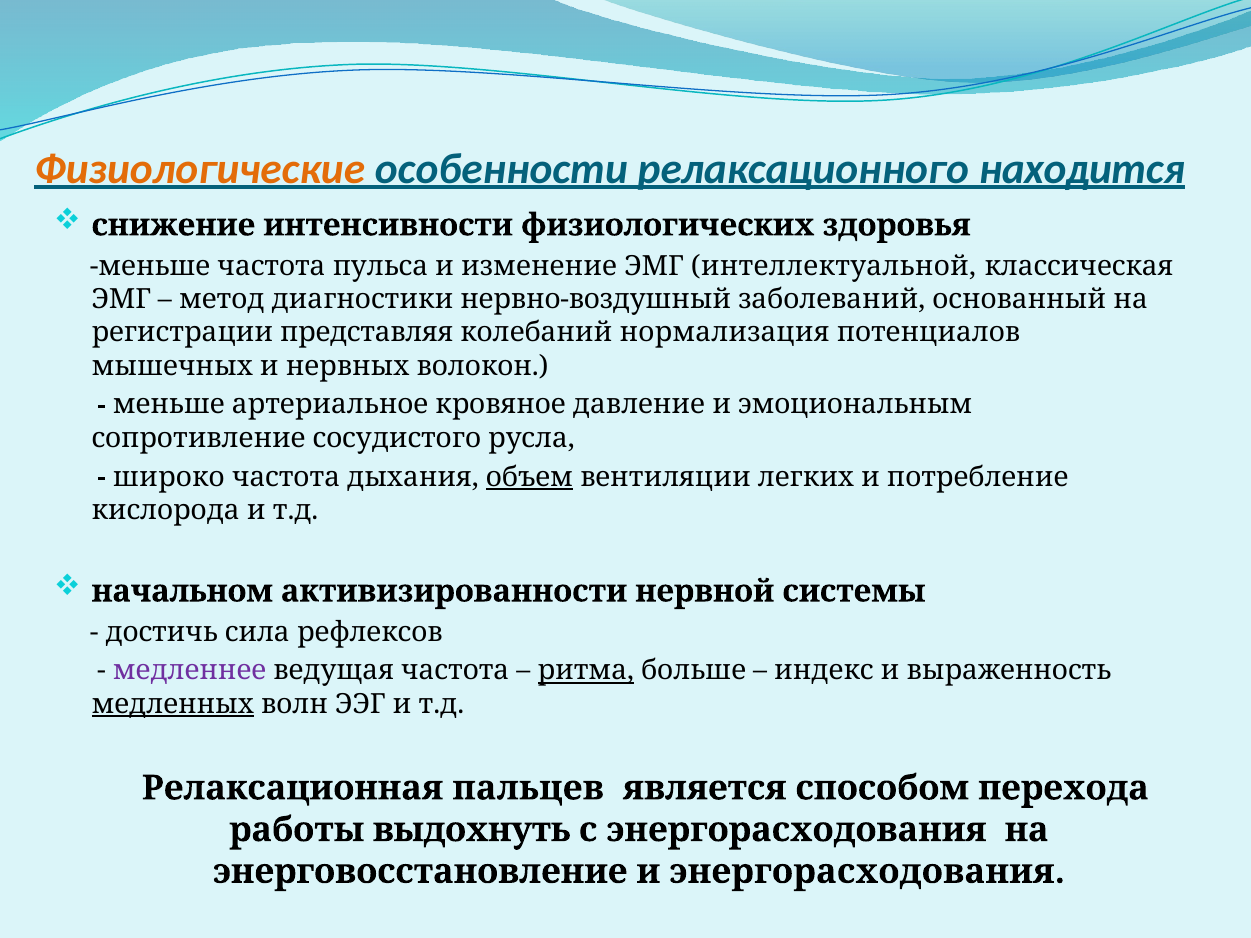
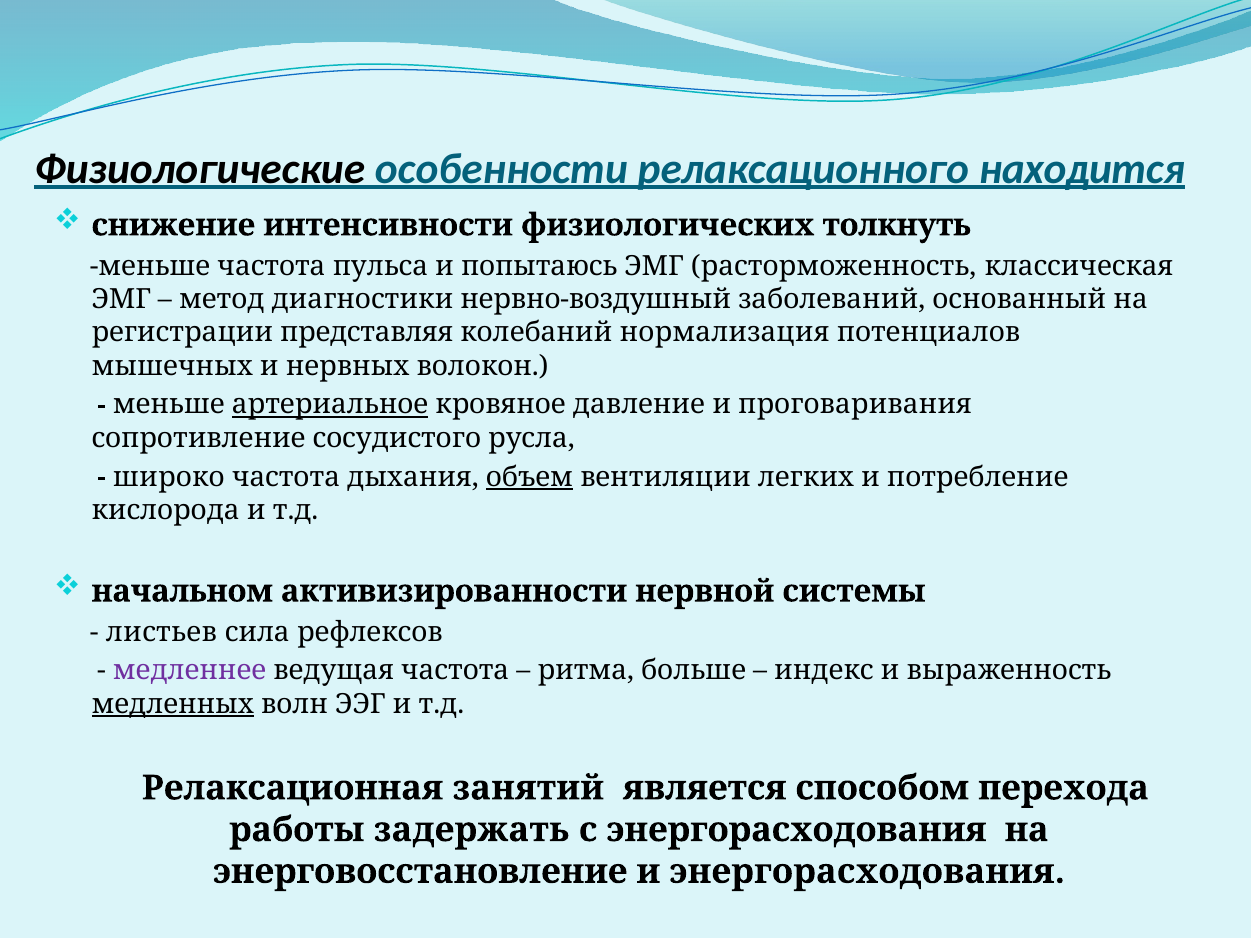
Физиологические colour: orange -> black (200, 169)
здоровья: здоровья -> толкнуть (897, 225)
изменение: изменение -> попытаюсь (539, 266)
интеллектуальной: интеллектуальной -> расторможенность (834, 266)
артериальное underline: none -> present (330, 405)
эмоциональным: эмоциональным -> проговаривания (855, 405)
достичь: достичь -> листьев (161, 632)
ритма underline: present -> none (586, 671)
пальцев: пальцев -> занятий (528, 788)
выдохнуть: выдохнуть -> задержать (471, 830)
